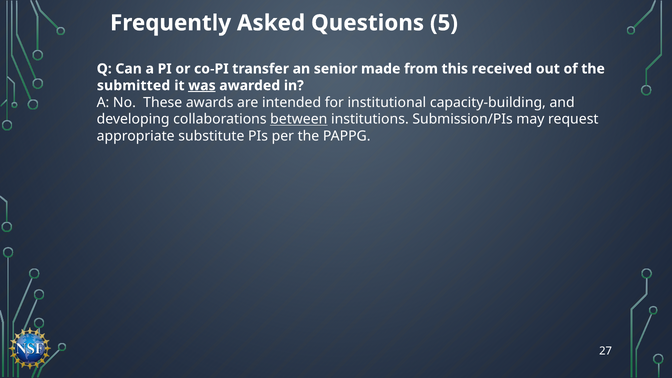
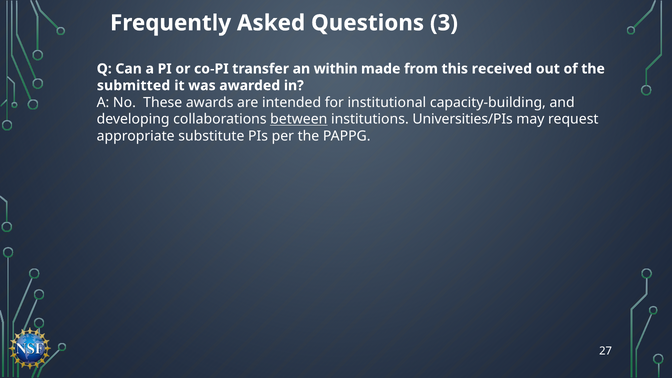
5: 5 -> 3 (444, 23)
senior: senior -> within (336, 69)
was underline: present -> none (202, 86)
Submission/PIs: Submission/PIs -> Universities/PIs (463, 119)
